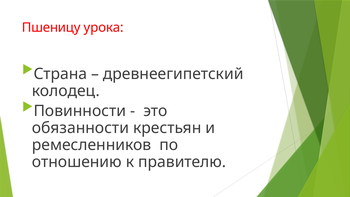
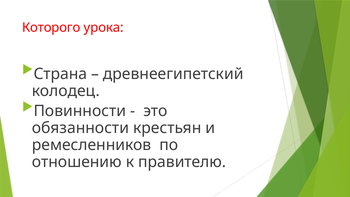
Пшеницу: Пшеницу -> Которого (51, 28)
